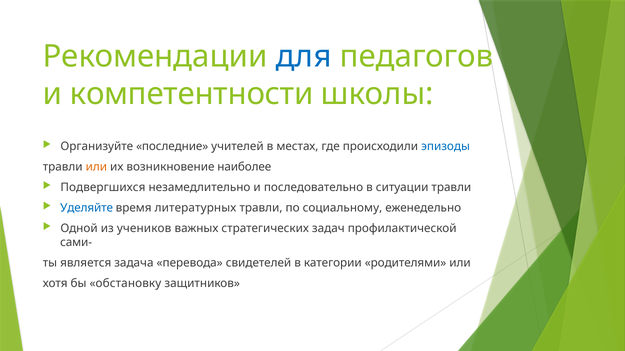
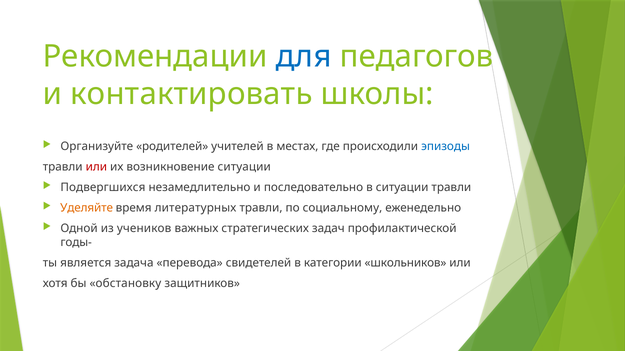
компетентности: компетентности -> контактировать (191, 94)
последние: последние -> родителей (172, 147)
или colour: orange -> red (96, 167)
возникновение наиболее: наиболее -> ситуации (244, 167)
Уделяйте colour: blue -> orange (87, 208)
сами-: сами- -> годы- (76, 243)
родителями: родителями -> школьников (406, 264)
